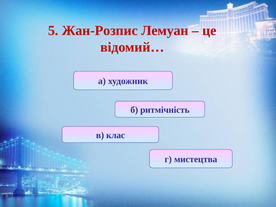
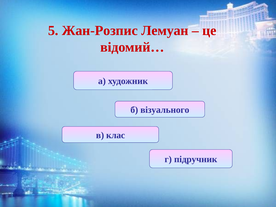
ритмічність: ритмічність -> візуального (165, 110)
мистецтва: мистецтва -> підручник (196, 159)
